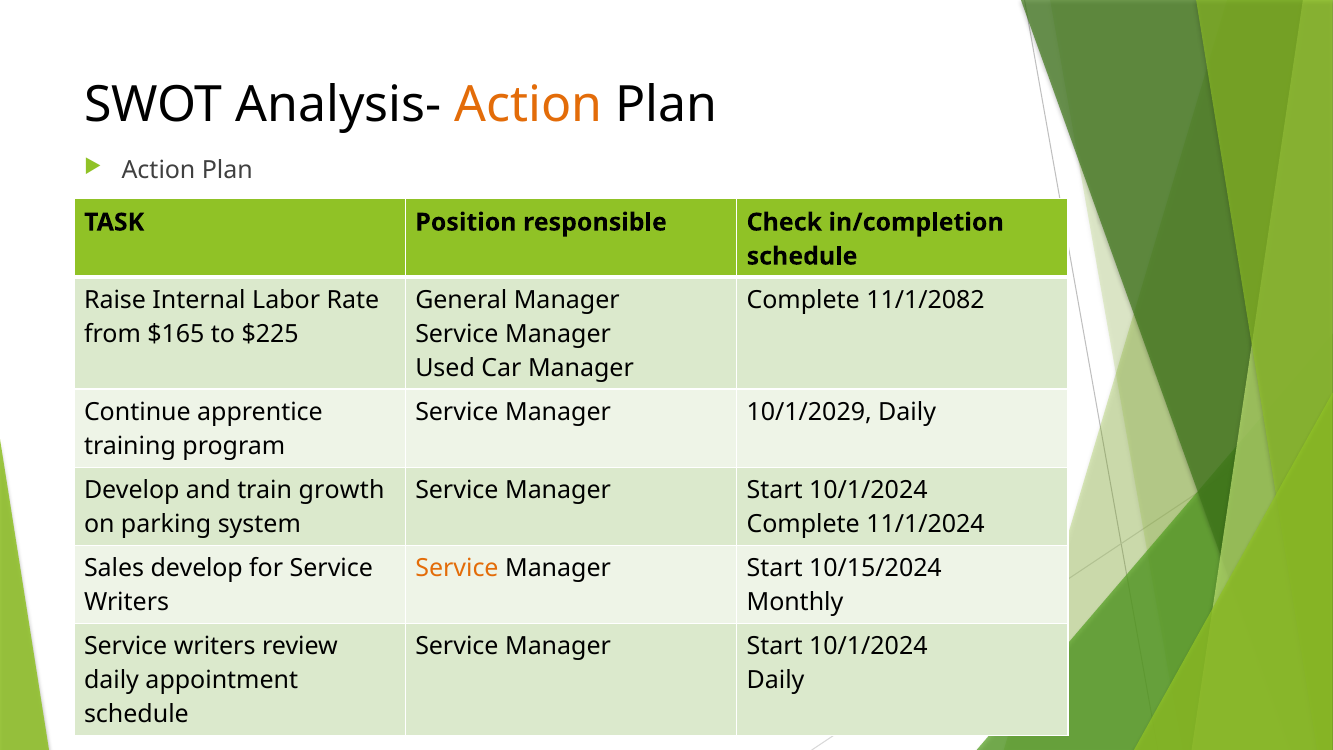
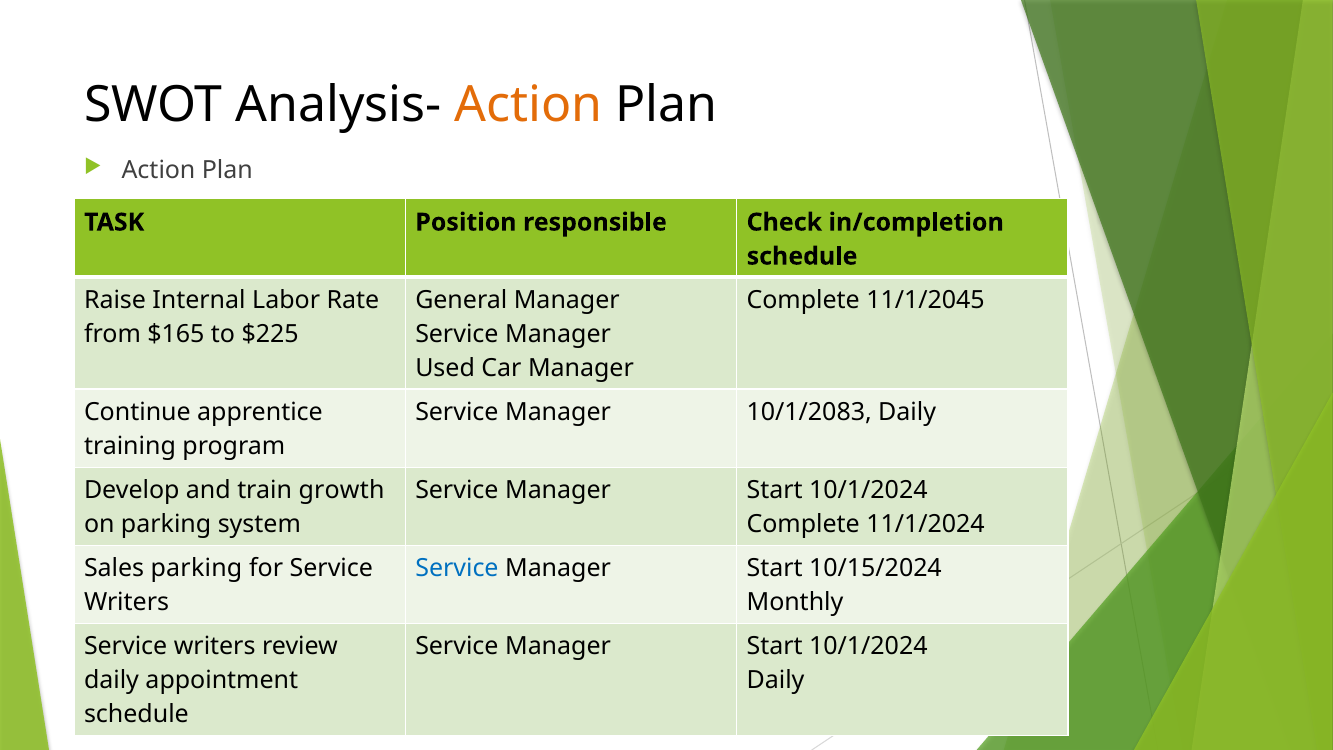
11/1/2082: 11/1/2082 -> 11/1/2045 (926, 300)
10/1/2029: 10/1/2029 -> 10/1/2083 (809, 412)
Sales develop: develop -> parking (196, 568)
Service colour: orange -> blue (457, 568)
